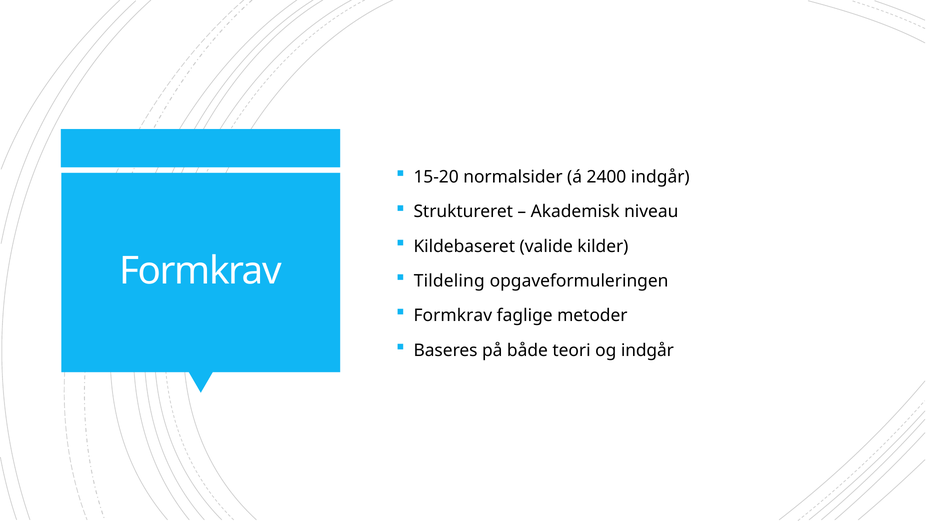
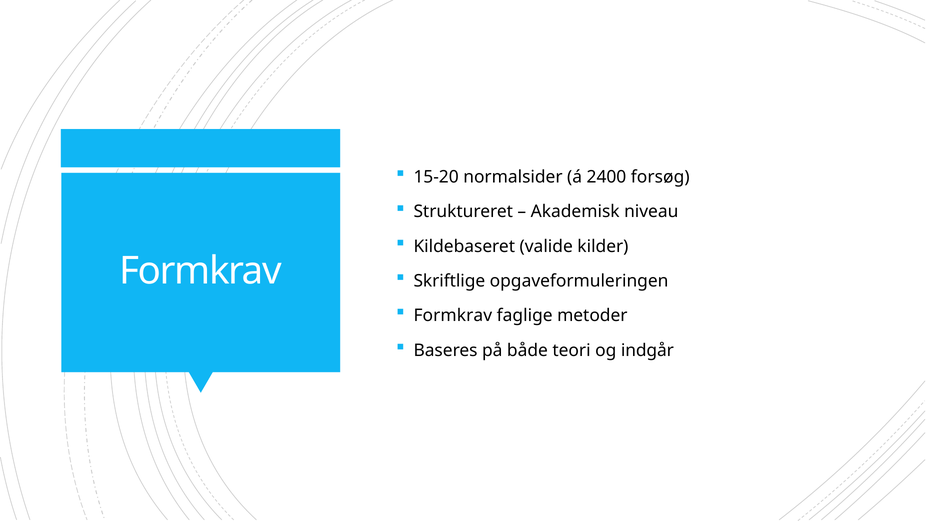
2400 indgår: indgår -> forsøg (660, 177)
Tildeling: Tildeling -> Skriftlige (449, 281)
